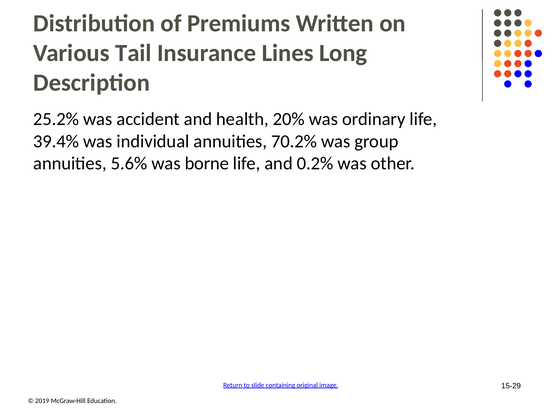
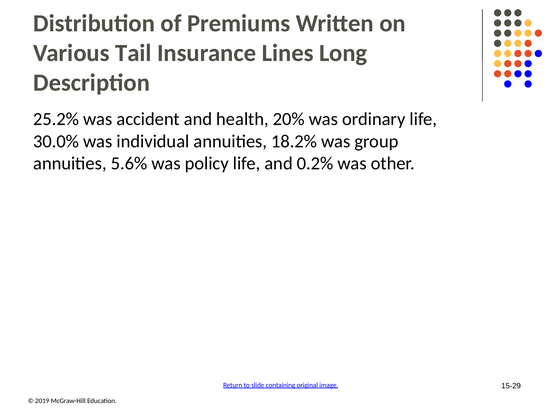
39.4%: 39.4% -> 30.0% (56, 141)
70.2%: 70.2% -> 18.2% (294, 141)
borne: borne -> policy (207, 164)
